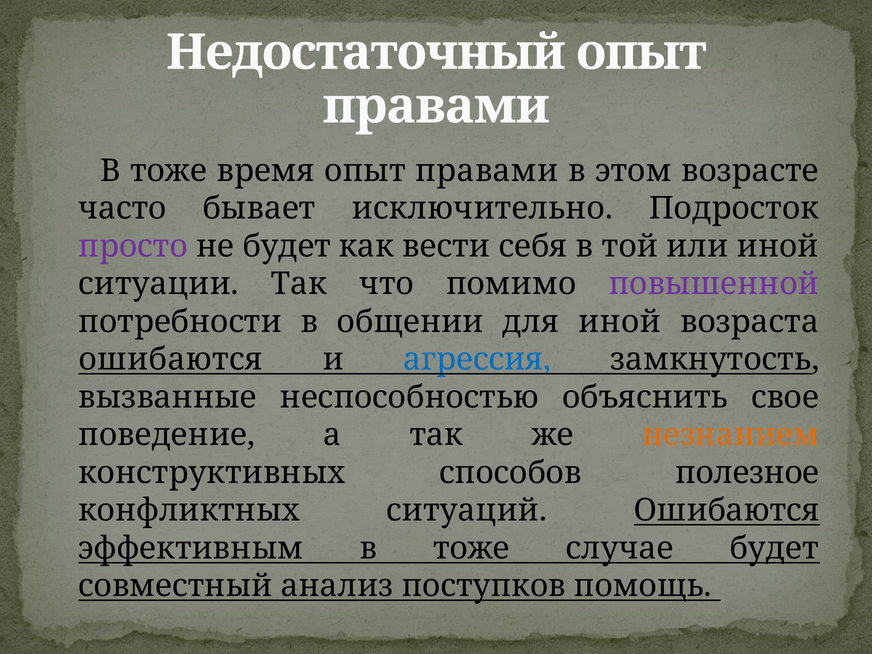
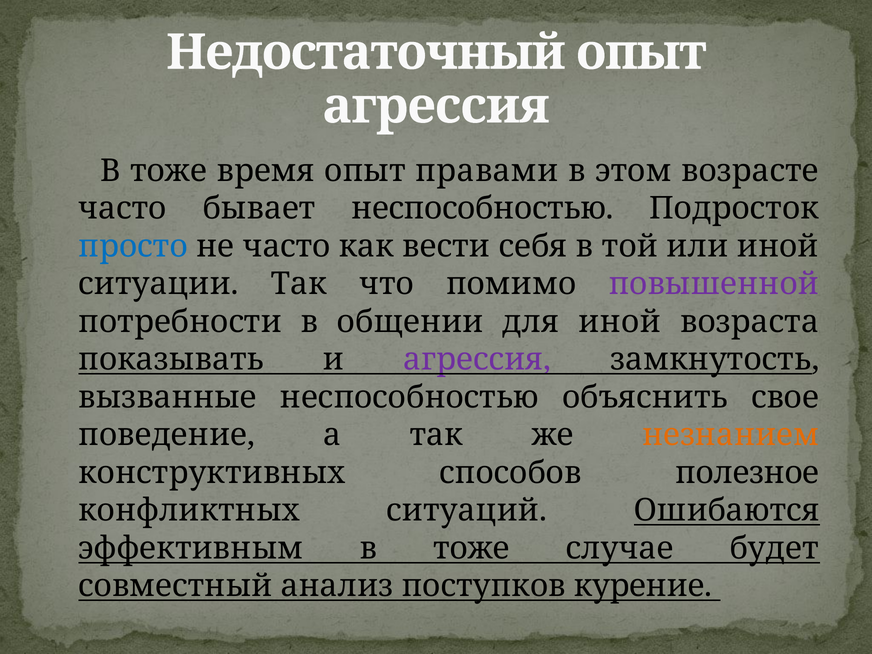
правами: правами -> агрессия (436, 106)
бывает исключительно: исключительно -> неспособностью (483, 208)
просто colour: purple -> blue (133, 246)
не будет: будет -> часто (287, 246)
ошибаются: ошибаются -> показывать (171, 360)
агрессия colour: blue -> purple (477, 360)
помощь: помощь -> курение (643, 586)
